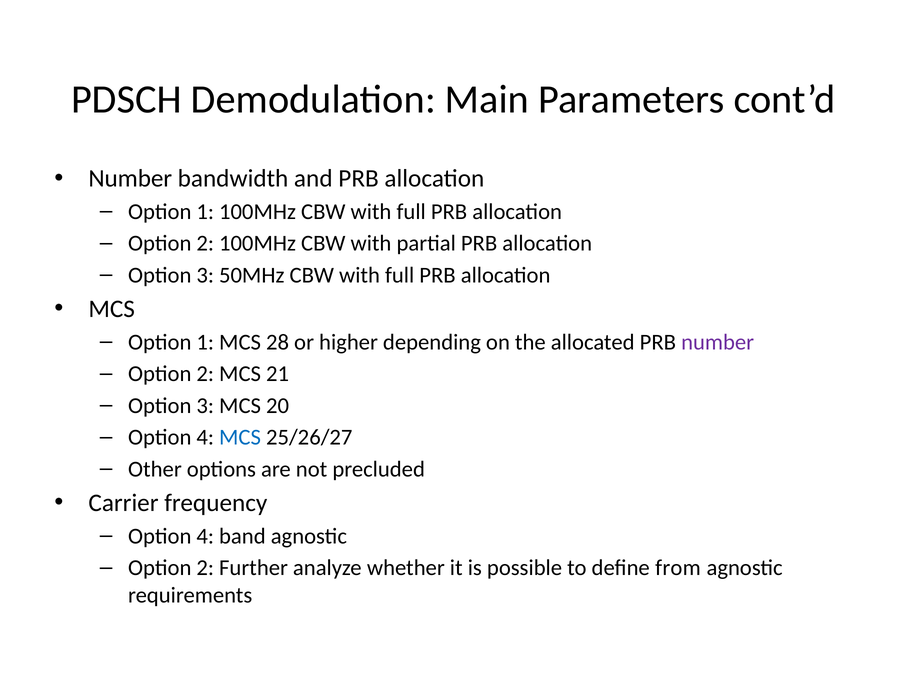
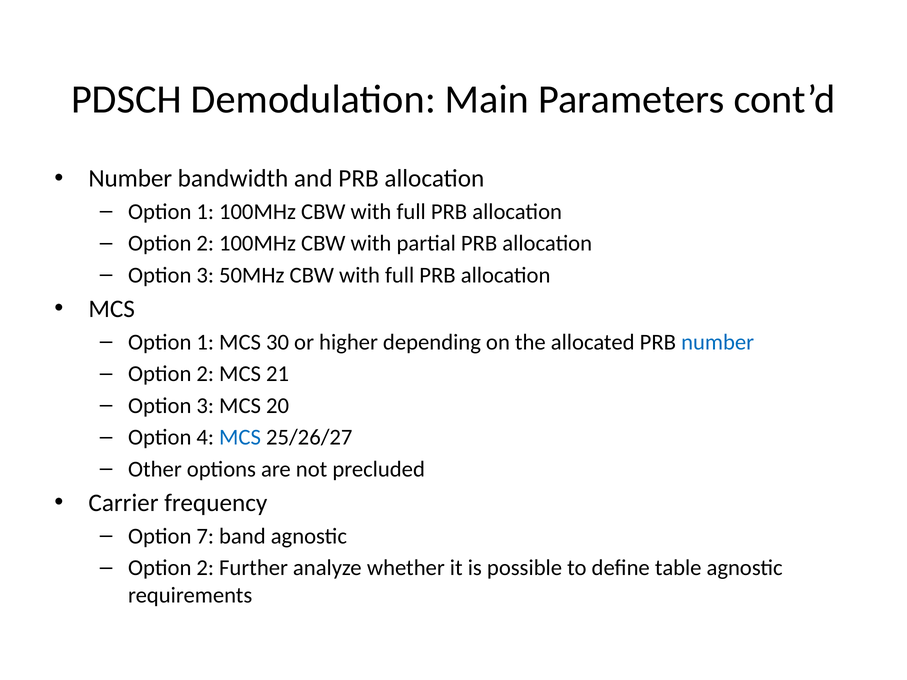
28: 28 -> 30 (278, 342)
number colour: purple -> blue (718, 342)
4: 4 -> 7 (205, 536)
from: from -> table (678, 568)
